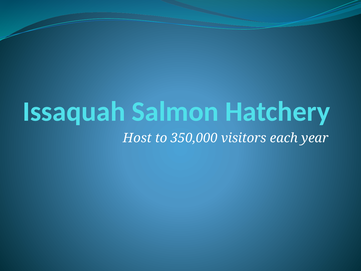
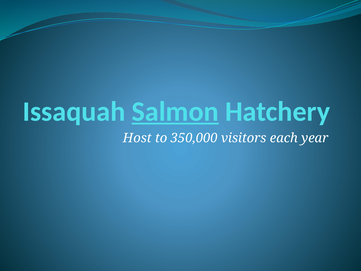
Salmon underline: none -> present (175, 111)
